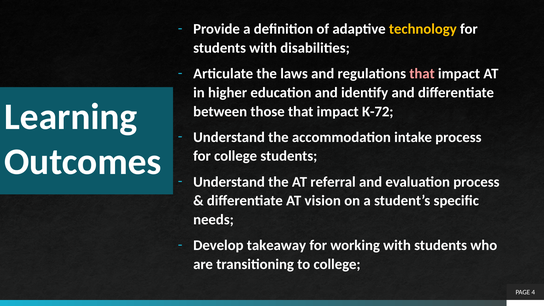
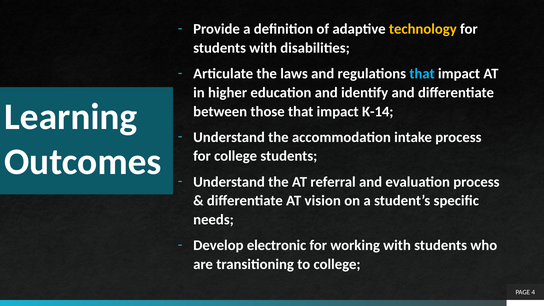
that colour: pink -> light blue (422, 74)
K-72: K-72 -> K-14 (378, 112)
takeaway: takeaway -> electronic (277, 245)
